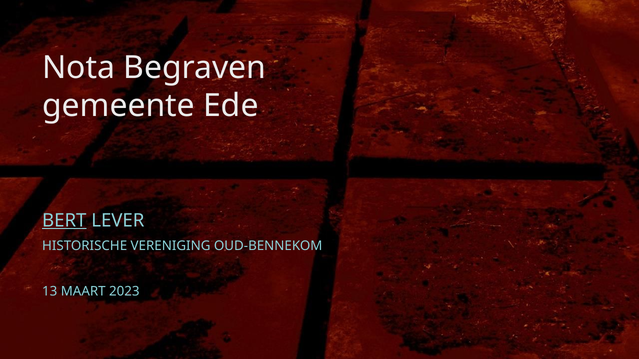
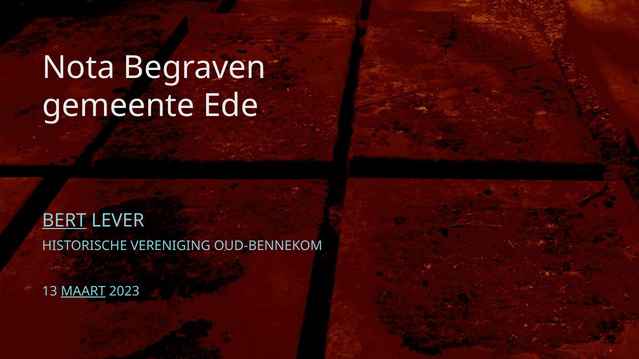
MAART underline: none -> present (83, 292)
